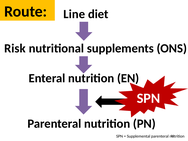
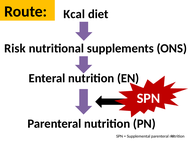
Line: Line -> Kcal (74, 14)
